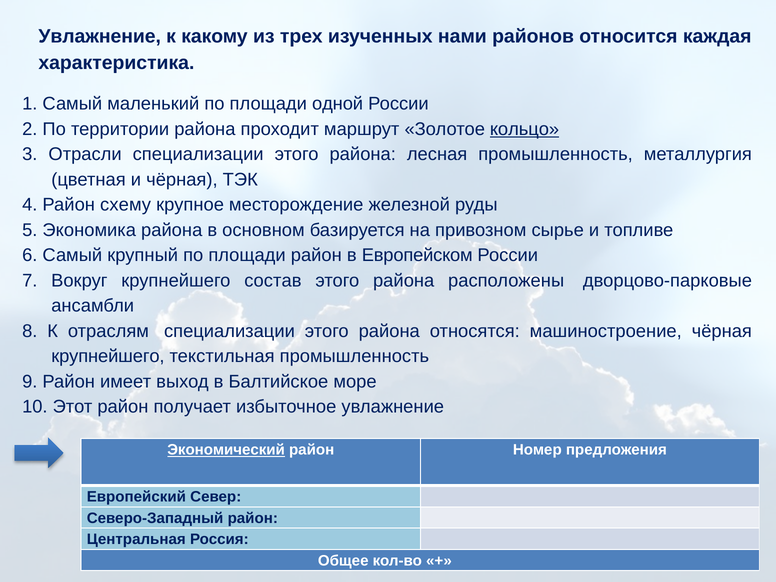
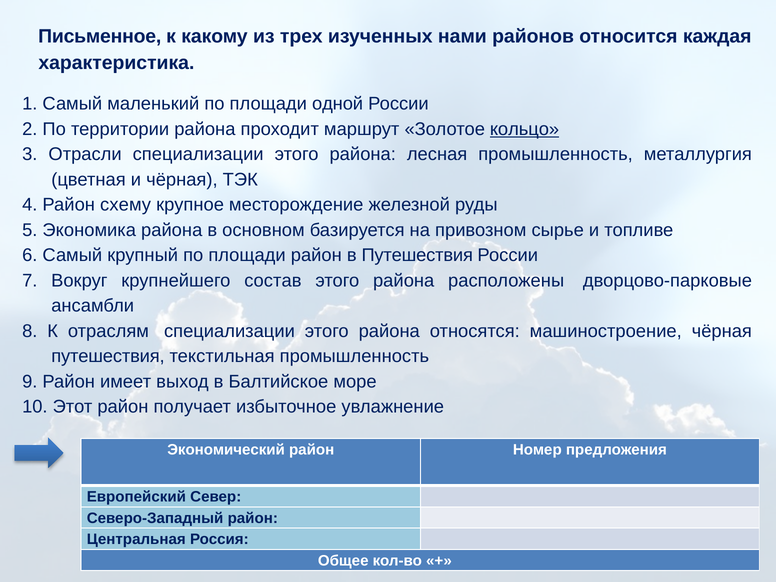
Увлажнение: Увлажнение -> Письменное (100, 36)
в Европейском: Европейском -> Путешествия (417, 255)
крупнейшего: крупнейшего -> путешествия (108, 356)
Экономический underline: present -> none (226, 450)
